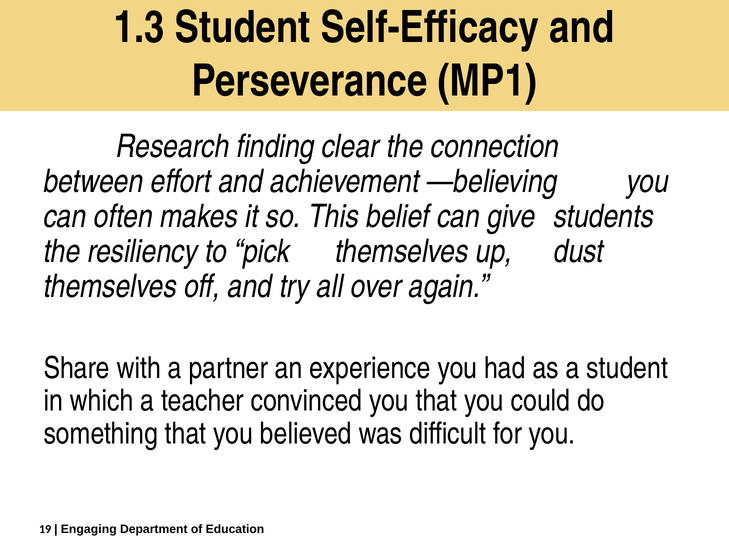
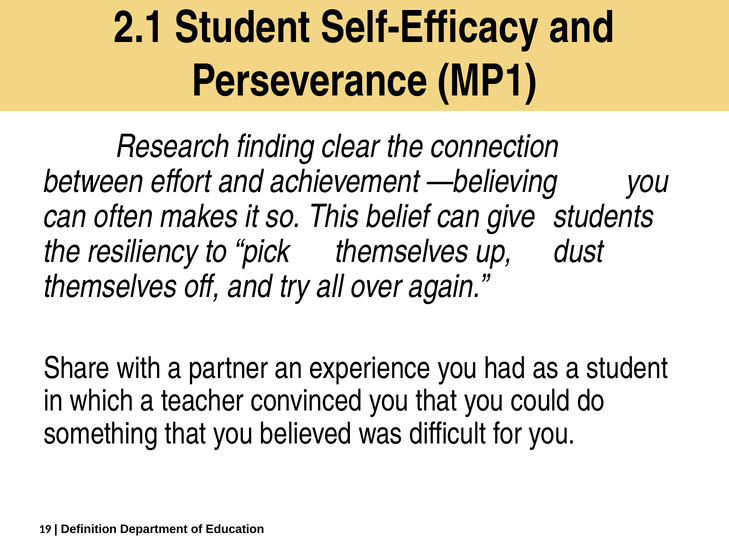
1.3: 1.3 -> 2.1 (139, 28)
Engaging: Engaging -> Definition (89, 529)
